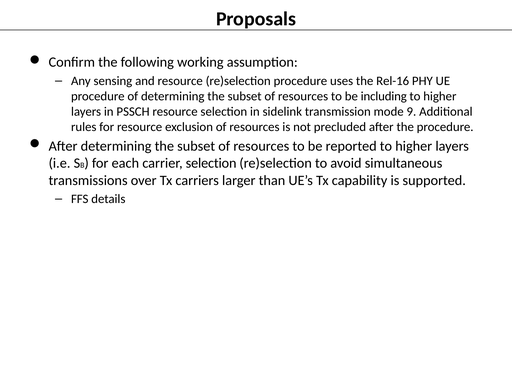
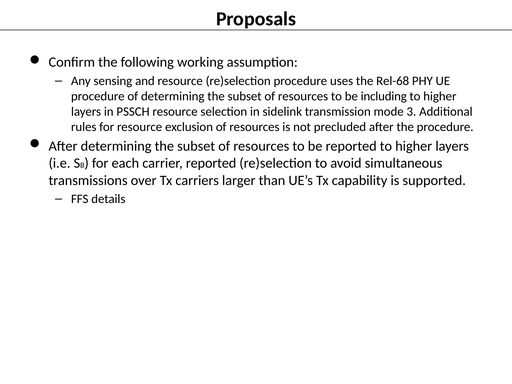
Rel-16: Rel-16 -> Rel-68 (393, 81)
9: 9 -> 3 (411, 112)
carrier selection: selection -> reported (211, 163)
